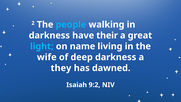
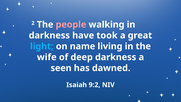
people colour: light blue -> pink (71, 25)
their: their -> took (107, 35)
they: they -> seen (61, 68)
